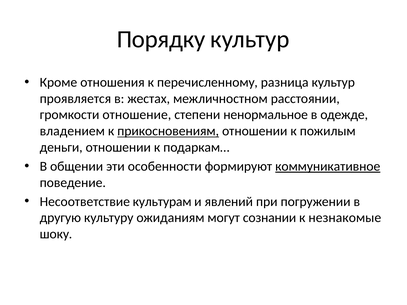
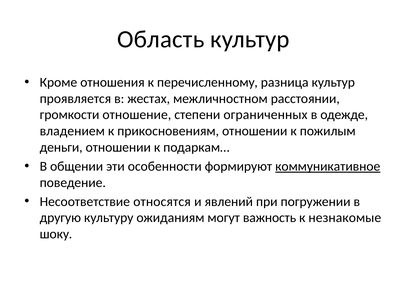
Порядку: Порядку -> Область (161, 39)
ненормальное: ненормальное -> ограниченных (265, 115)
прикосновениям underline: present -> none (168, 131)
культурам: культурам -> относятся (162, 202)
сознании: сознании -> важность (270, 218)
